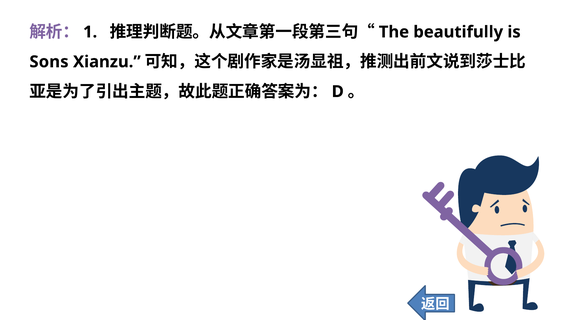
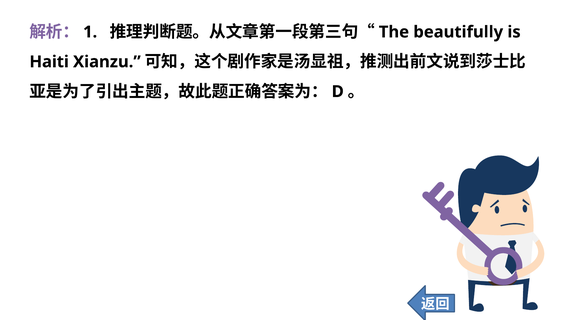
Sons: Sons -> Haiti (49, 62)
